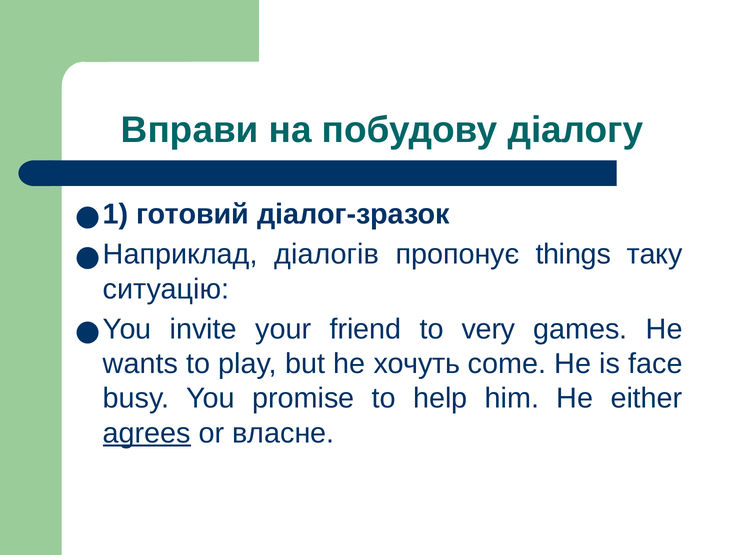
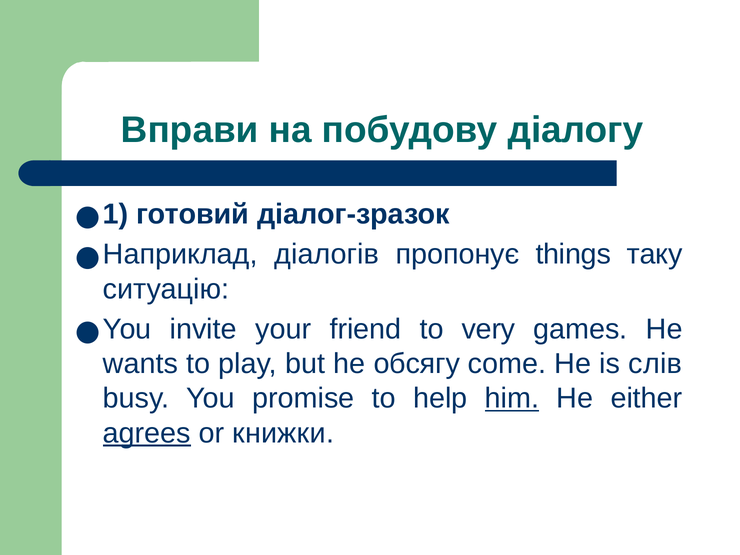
хочуть: хочуть -> обсягу (417, 364)
face: face -> слів (655, 364)
him underline: none -> present (512, 398)
власне: власне -> книжки (283, 433)
